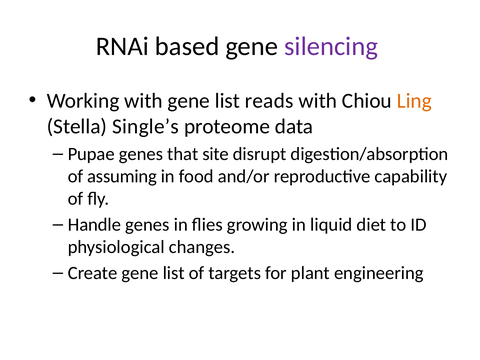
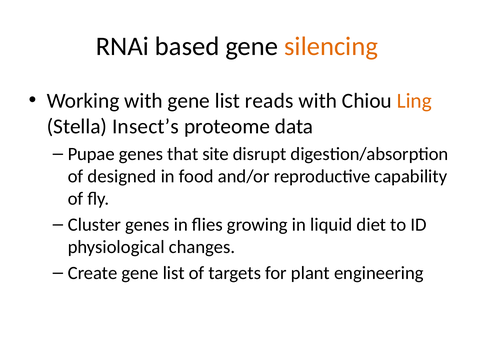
silencing colour: purple -> orange (331, 46)
Single’s: Single’s -> Insect’s (145, 126)
assuming: assuming -> designed (122, 176)
Handle: Handle -> Cluster (94, 225)
